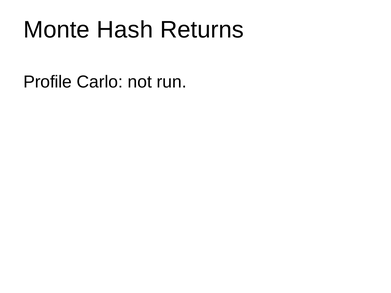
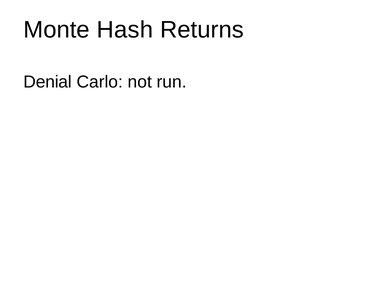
Profile: Profile -> Denial (48, 82)
